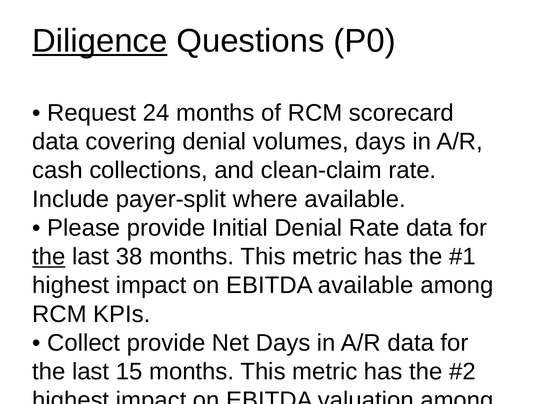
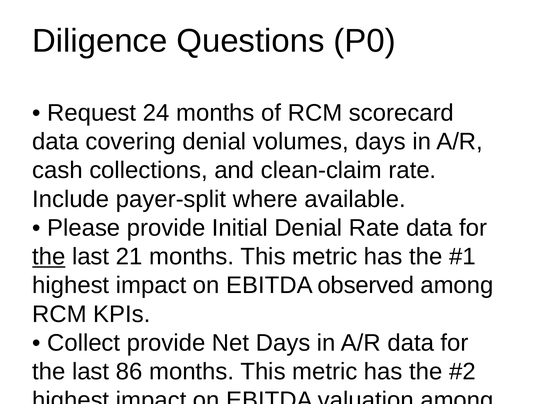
Diligence underline: present -> none (100, 41)
38: 38 -> 21 (129, 256)
EBITDA available: available -> observed (366, 285)
15: 15 -> 86 (129, 371)
